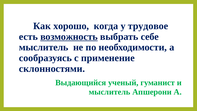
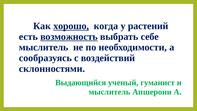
хорошо underline: none -> present (71, 26)
трудовое: трудовое -> растений (148, 26)
применение: применение -> воздействий (108, 58)
